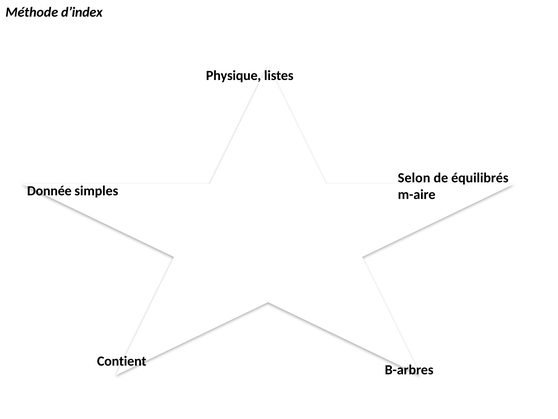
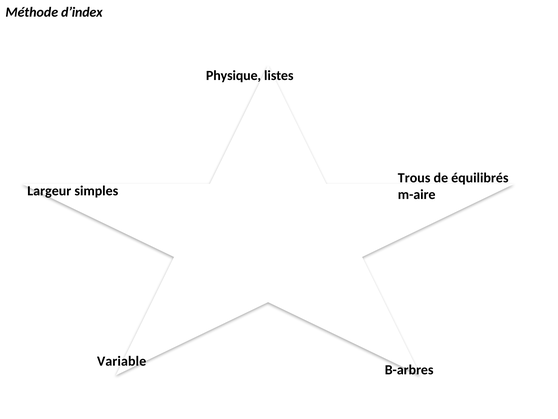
Selon: Selon -> Trous (414, 178)
Donnée: Donnée -> Largeur (49, 191)
Contient: Contient -> Variable (122, 361)
